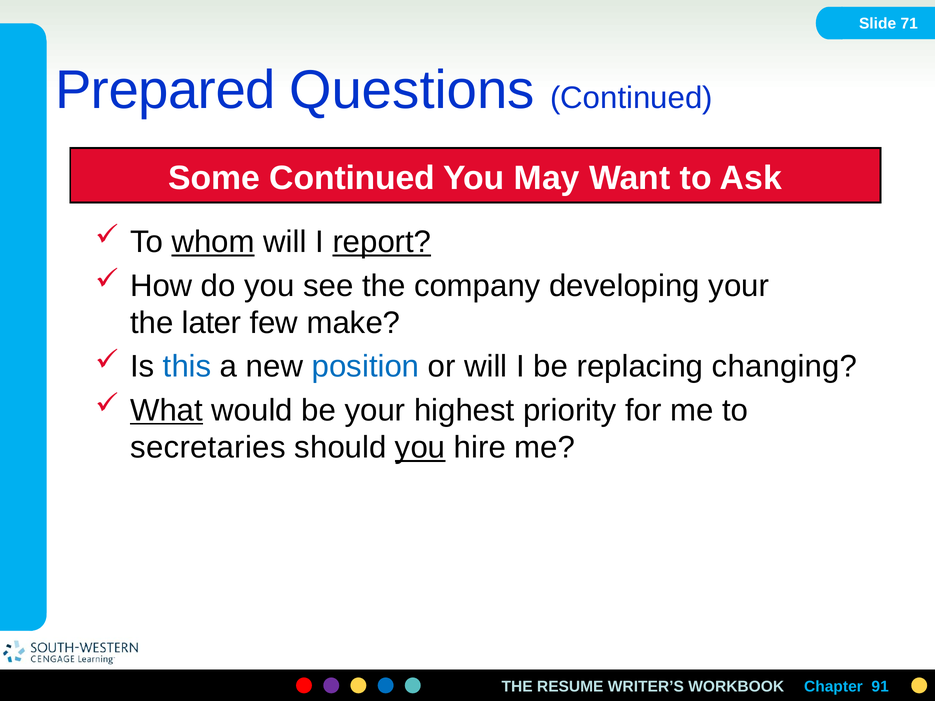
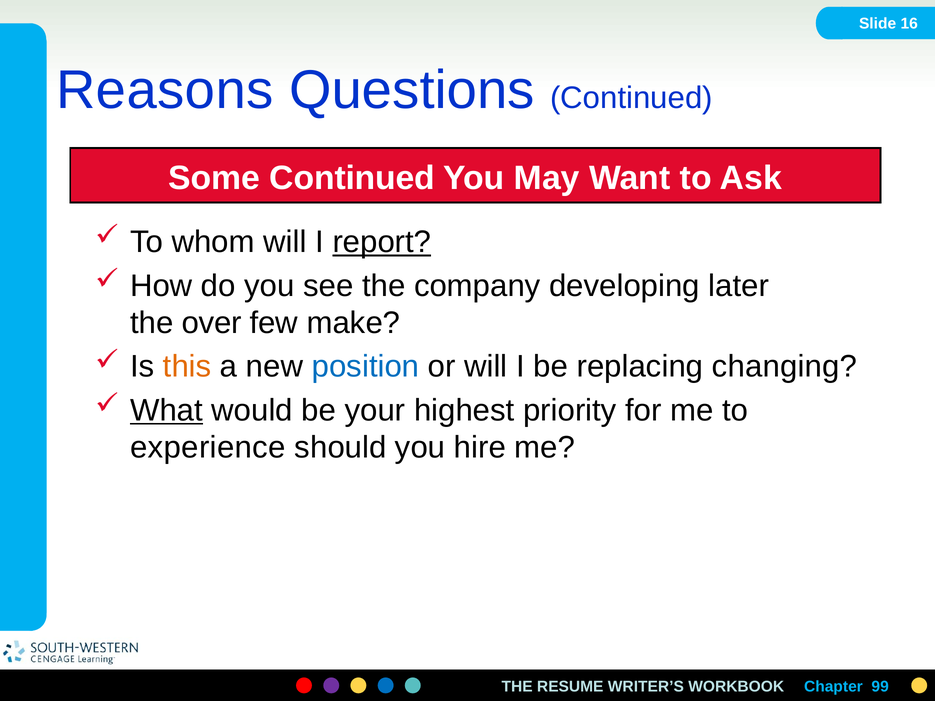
71: 71 -> 16 (909, 24)
Prepared: Prepared -> Reasons (165, 90)
whom underline: present -> none (213, 242)
developing your: your -> later (739, 286)
later: later -> over (212, 323)
this colour: blue -> orange (187, 367)
secretaries: secretaries -> experience (208, 448)
you underline: present -> none (420, 448)
91: 91 -> 99 (880, 687)
